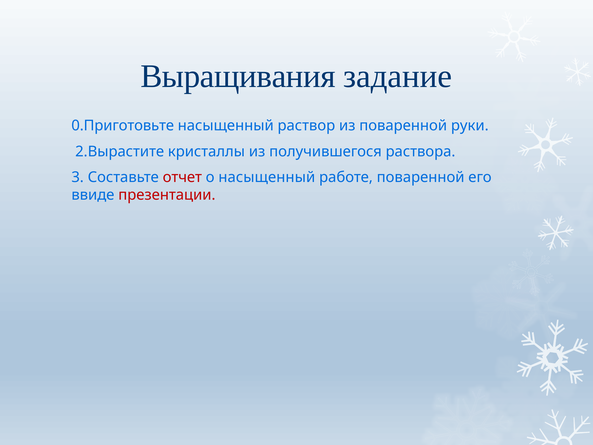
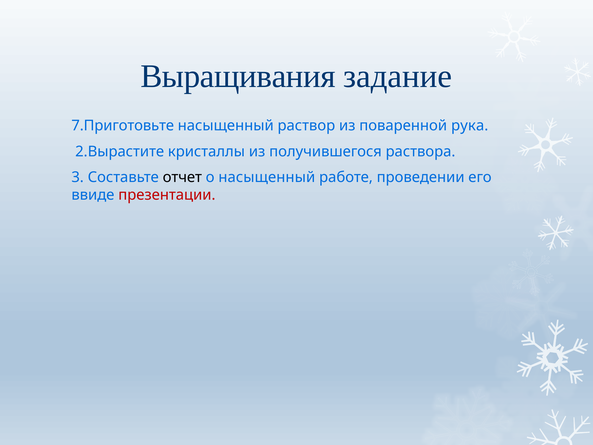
0.Приготовьте: 0.Приготовьте -> 7.Приготовьте (123, 126)
руки: руки -> рука (470, 126)
отчет colour: red -> black (182, 177)
работе поваренной: поваренной -> проведении (421, 177)
